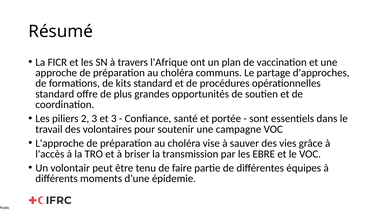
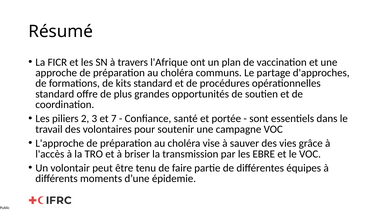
et 3: 3 -> 7 (114, 119)
